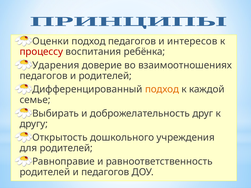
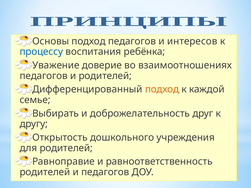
Оценки: Оценки -> Основы (51, 41)
процессу colour: red -> blue (41, 52)
Ударения: Ударения -> Уважение (56, 65)
